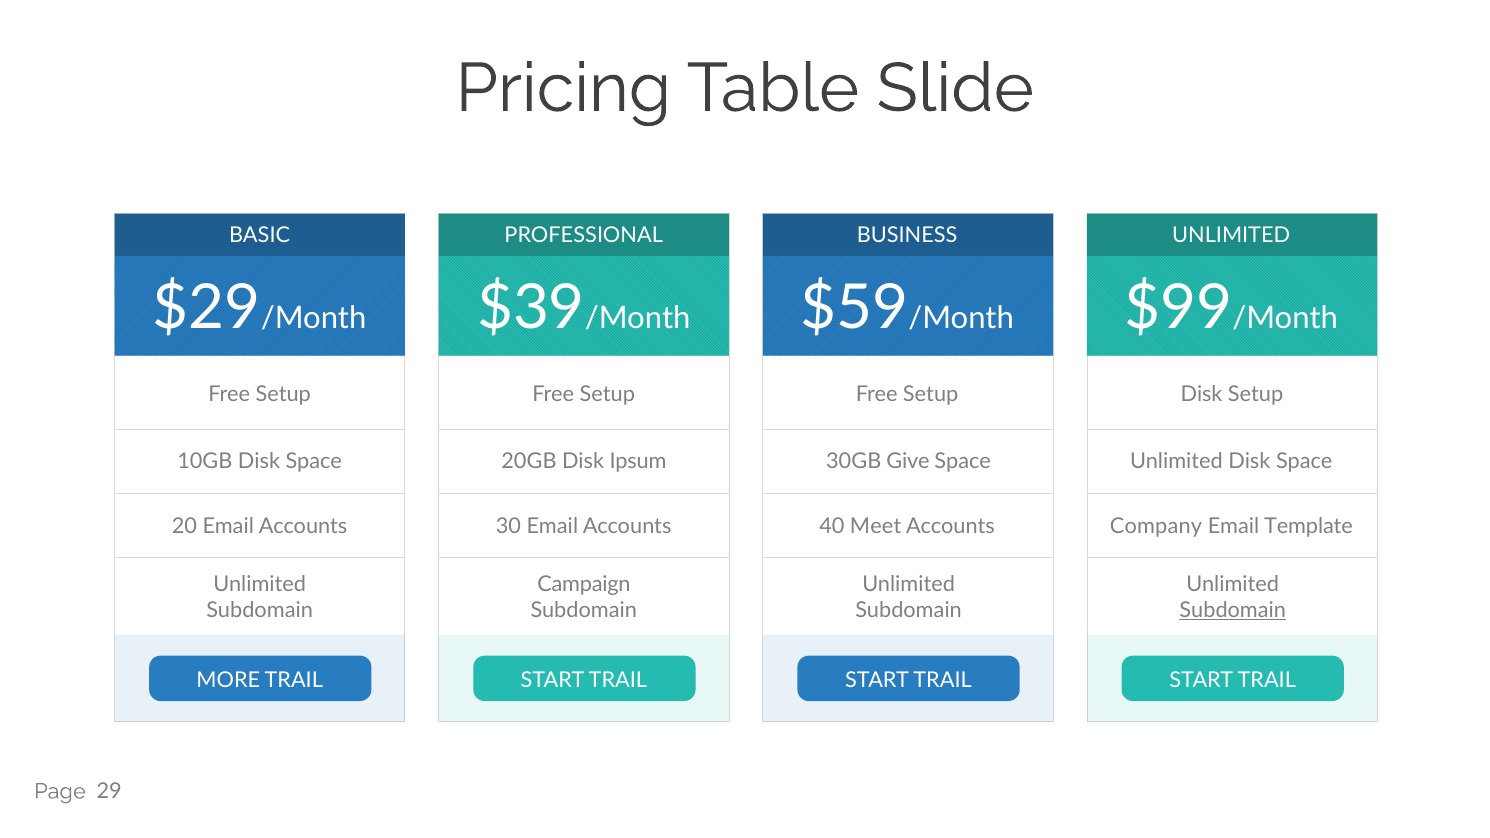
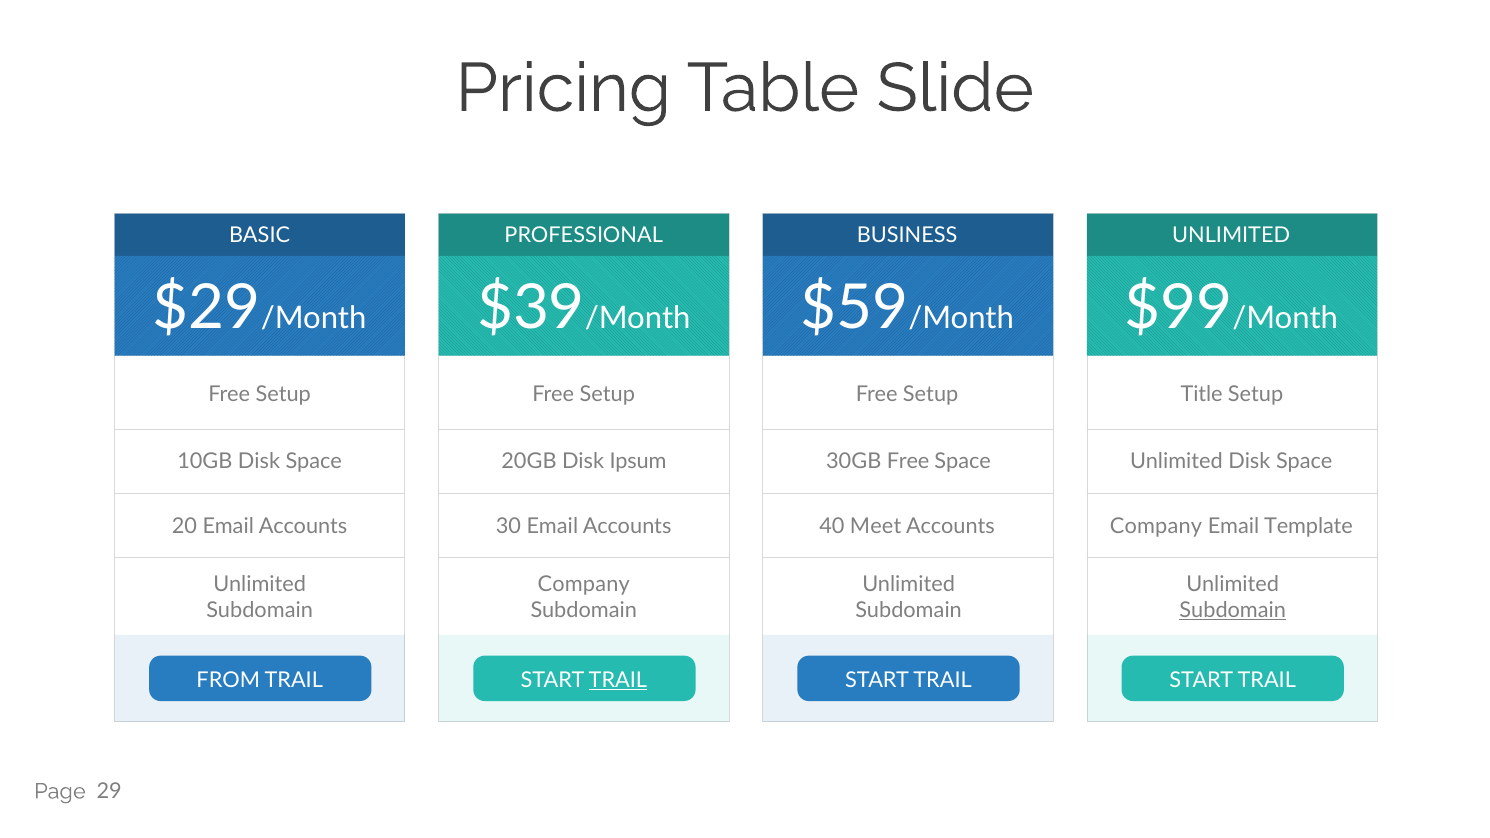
Disk: Disk -> Title (1202, 394)
30GB Give: Give -> Free (908, 462)
Campaign: Campaign -> Company (584, 584)
MORE: MORE -> FROM (228, 680)
TRAIL underline: none -> present (618, 680)
